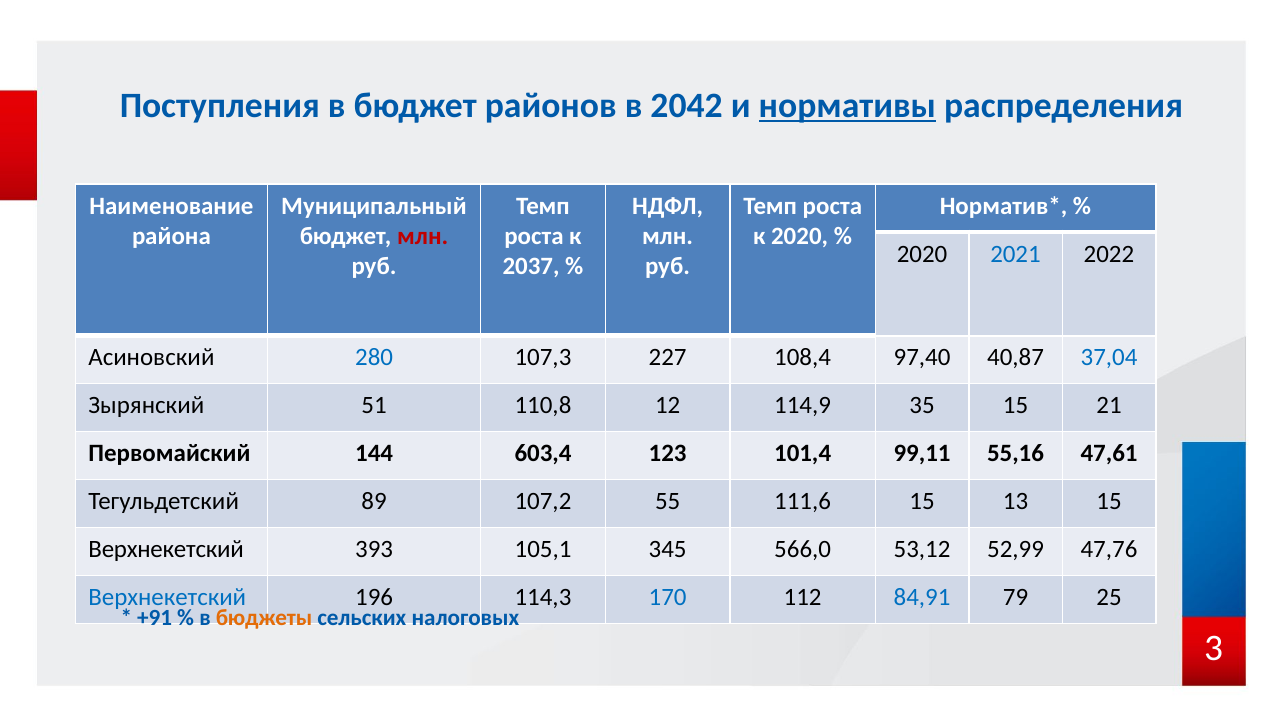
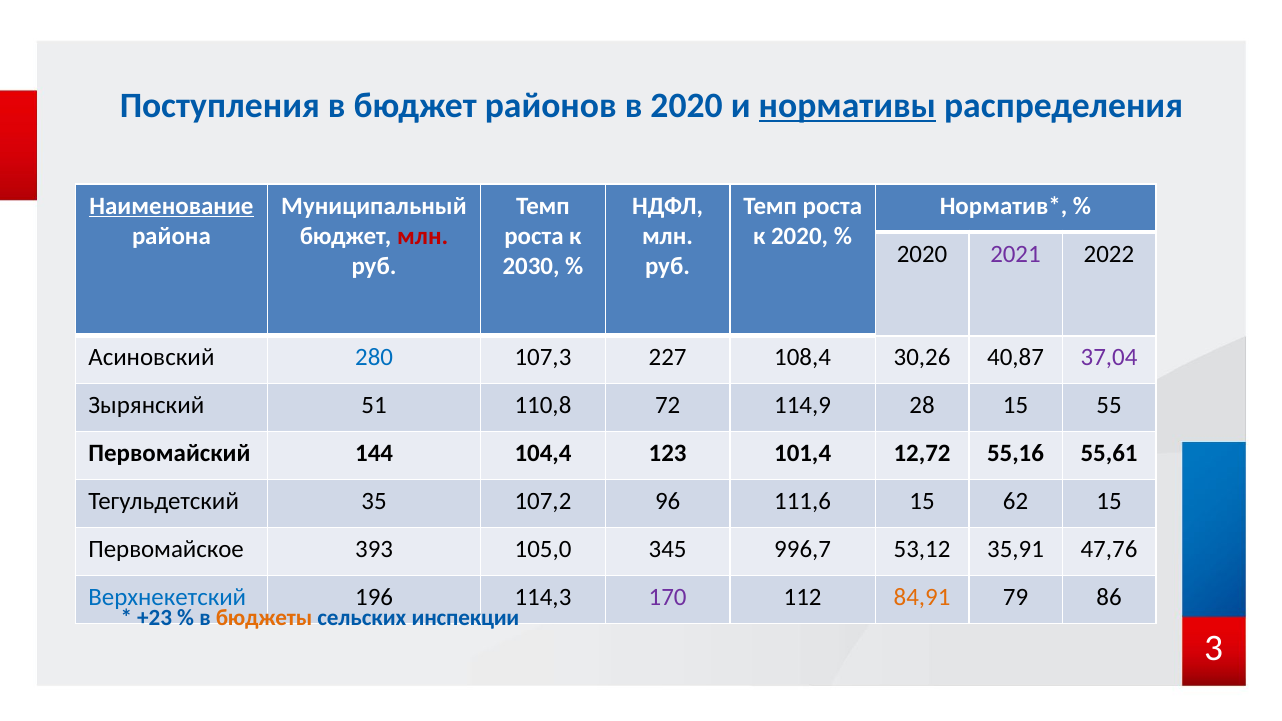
в 2042: 2042 -> 2020 (687, 105)
Наименование underline: none -> present (171, 206)
2021 colour: blue -> purple (1015, 254)
2037: 2037 -> 2030 (531, 267)
97,40: 97,40 -> 30,26 (922, 358)
37,04 colour: blue -> purple (1109, 358)
12: 12 -> 72 (668, 406)
35: 35 -> 28 (922, 406)
21: 21 -> 55 (1109, 406)
603,4: 603,4 -> 104,4 (543, 454)
99,11: 99,11 -> 12,72 (922, 454)
47,61: 47,61 -> 55,61 (1109, 454)
89: 89 -> 35 (374, 502)
55: 55 -> 96 (668, 502)
13: 13 -> 62 (1016, 502)
Верхнекетский: Верхнекетский -> Первомайское (166, 550)
105,1: 105,1 -> 105,0 (543, 550)
566,0: 566,0 -> 996,7 (803, 550)
52,99: 52,99 -> 35,91 (1016, 550)
170 colour: blue -> purple (668, 597)
84,91 colour: blue -> orange (922, 597)
25: 25 -> 86 (1109, 597)
+91: +91 -> +23 (155, 618)
налоговых: налоговых -> инспекции (465, 618)
